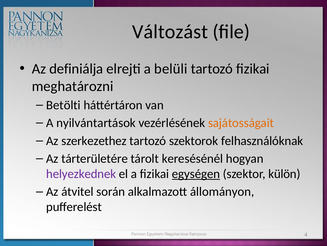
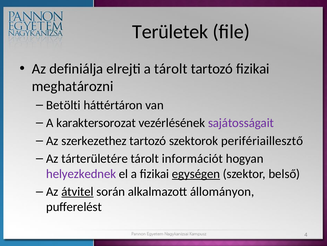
Változást: Változást -> Területek (170, 32)
a belüli: belüli -> tárolt (171, 69)
nyilvántartások: nyilvántartások -> karaktersorozat (96, 123)
sajátosságait colour: orange -> purple (241, 123)
felhasználóknak: felhasználóknak -> perifériaillesztő (262, 140)
keresésénél: keresésénél -> információt (192, 158)
külön: külön -> belső (284, 173)
átvitel underline: none -> present (78, 191)
